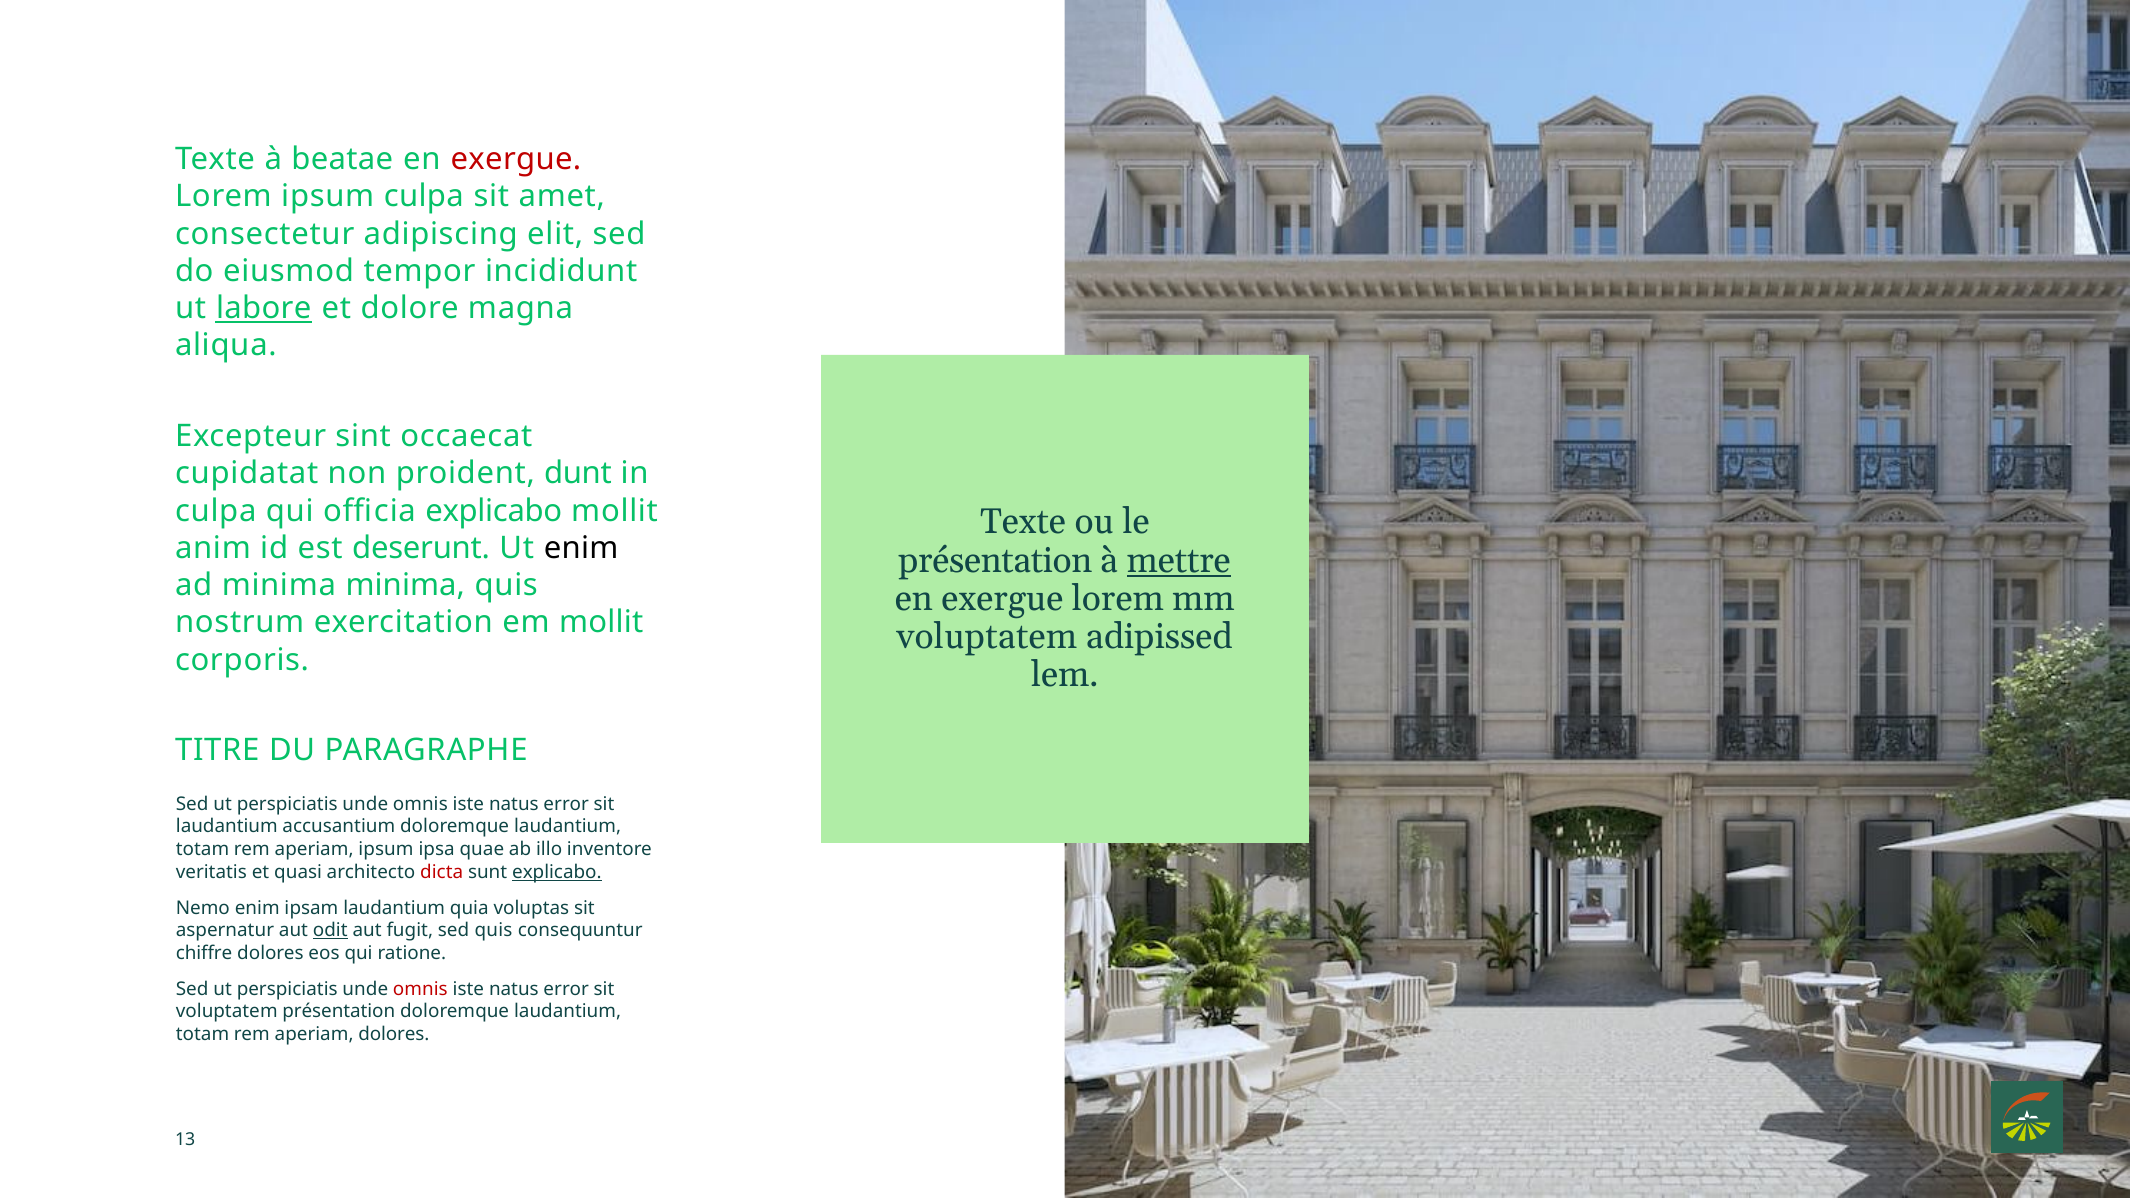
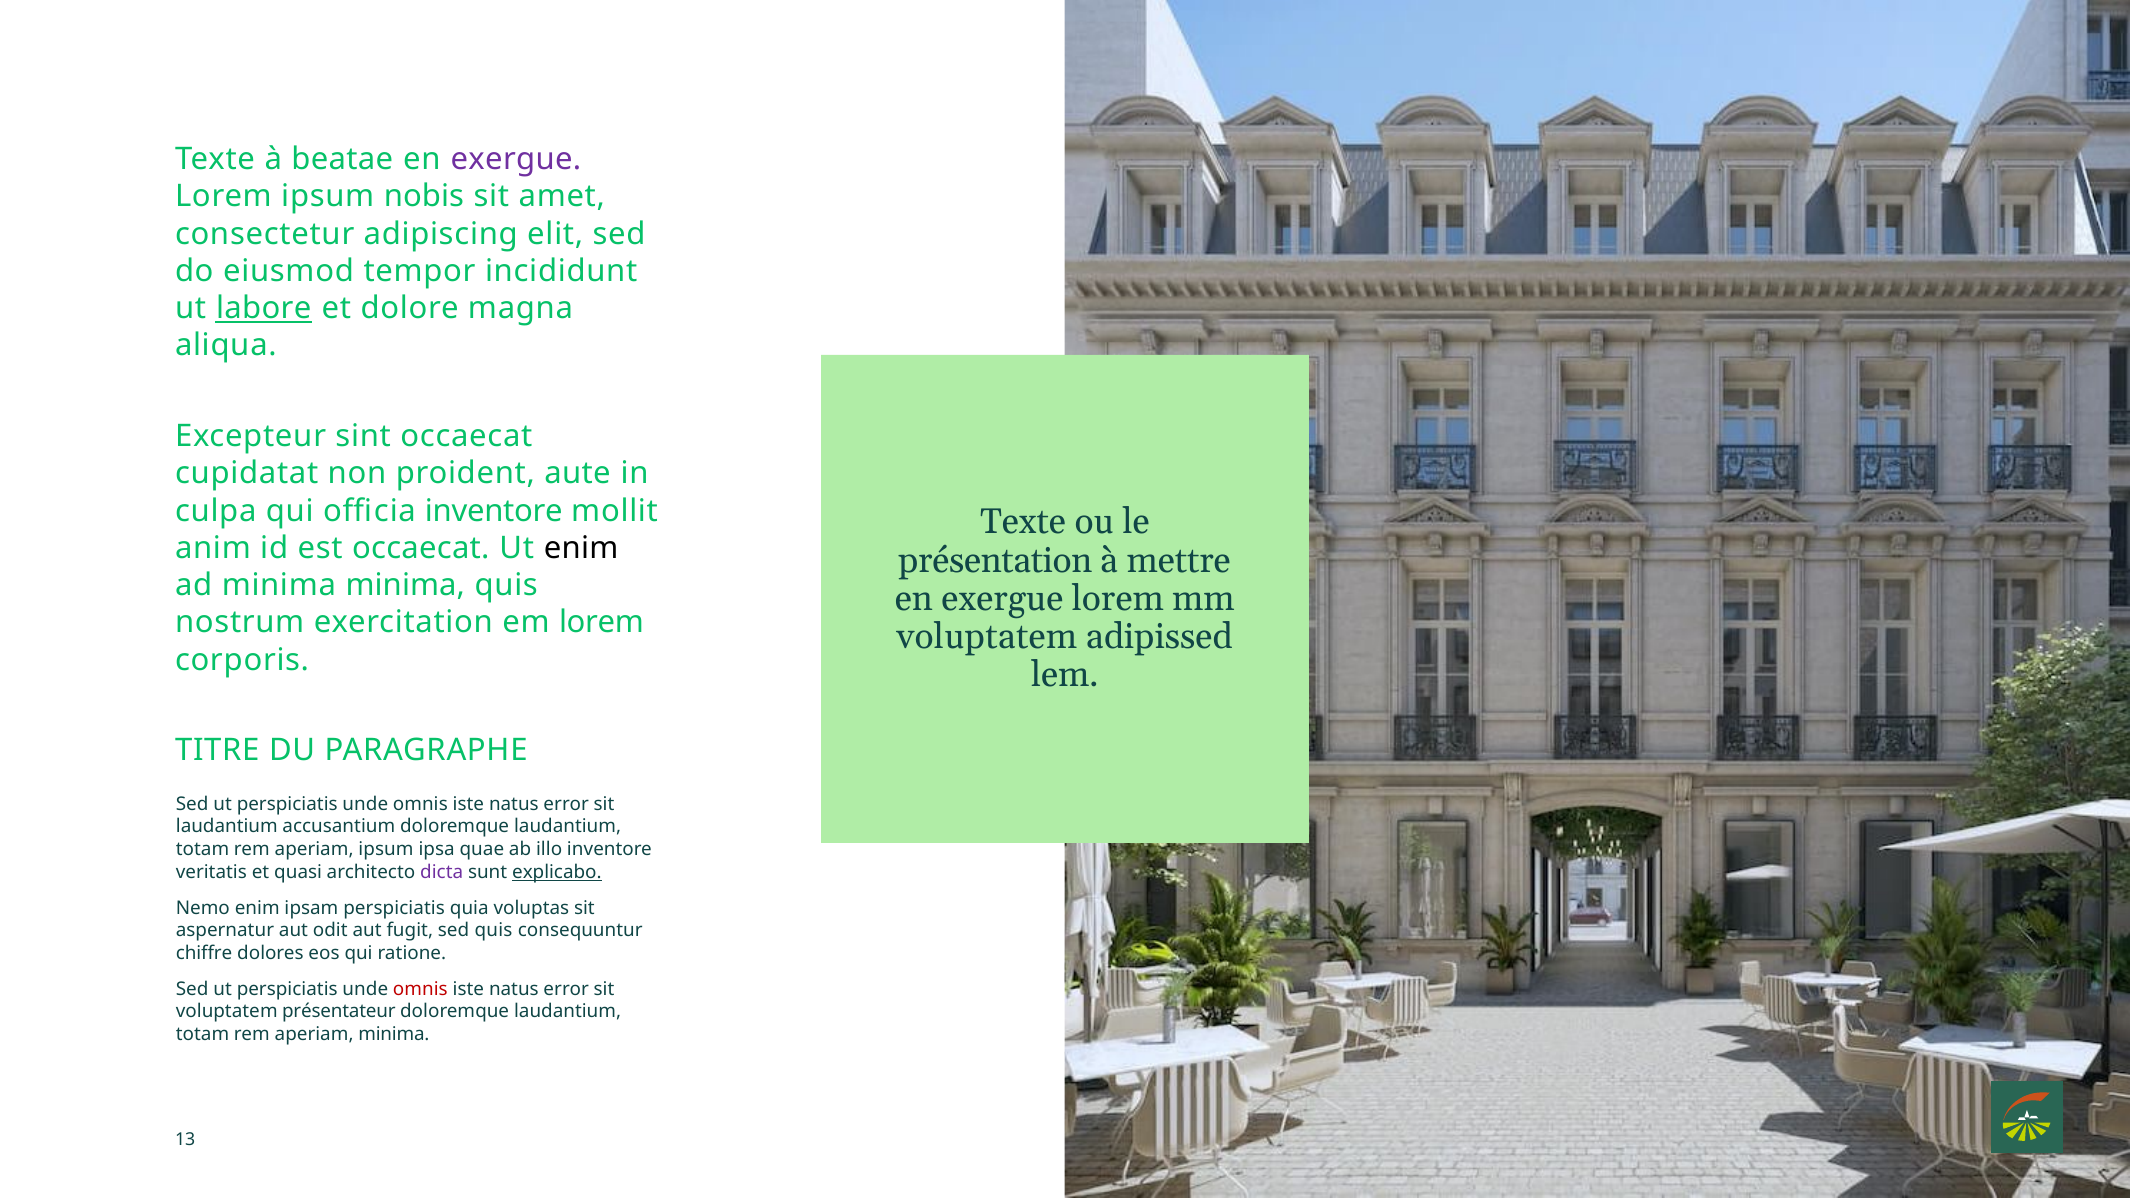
exergue colour: red -> purple (516, 159)
ipsum culpa: culpa -> nobis (424, 197)
dunt: dunt -> aute (578, 474)
officia explicabo: explicabo -> inventore (494, 511)
est deserunt: deserunt -> occaecat (421, 548)
mettre underline: present -> none (1179, 560)
em mollit: mollit -> lorem (602, 623)
dicta colour: red -> purple (442, 872)
ipsam laudantium: laudantium -> perspiciatis (394, 908)
odit underline: present -> none (330, 931)
voluptatem présentation: présentation -> présentateur (339, 1012)
aperiam dolores: dolores -> minima (394, 1034)
